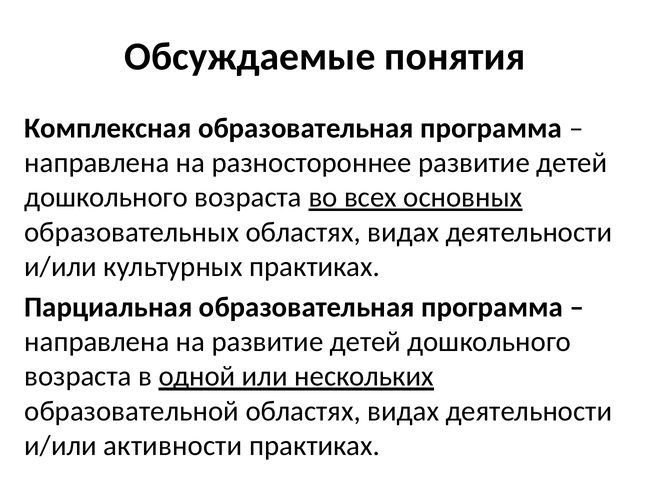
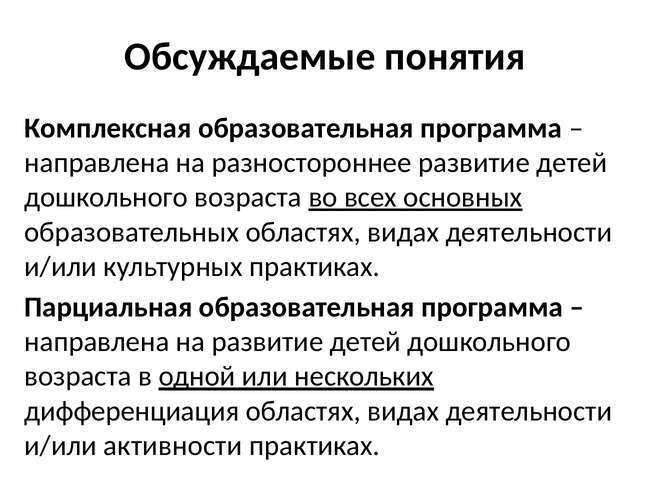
образовательной: образовательной -> дифференциация (132, 411)
